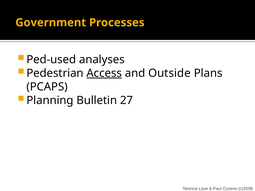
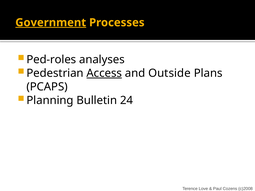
Government underline: none -> present (51, 23)
Ped-used: Ped-used -> Ped-roles (51, 60)
27: 27 -> 24 (127, 100)
